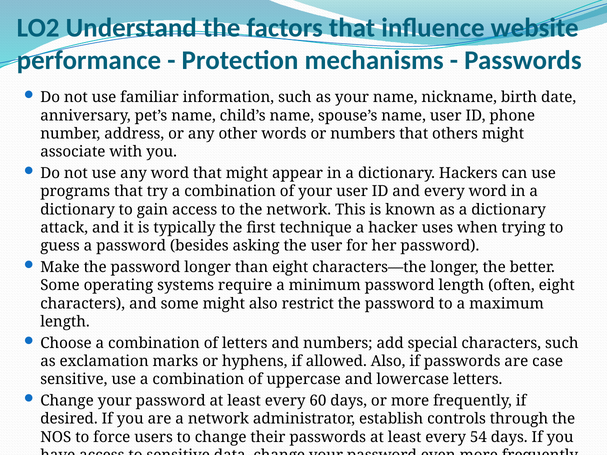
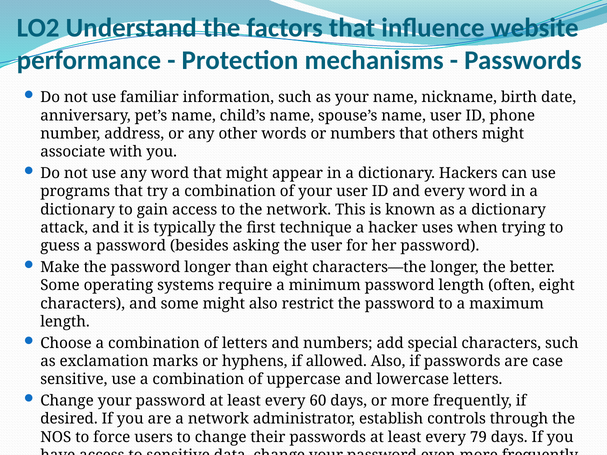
54: 54 -> 79 (478, 437)
